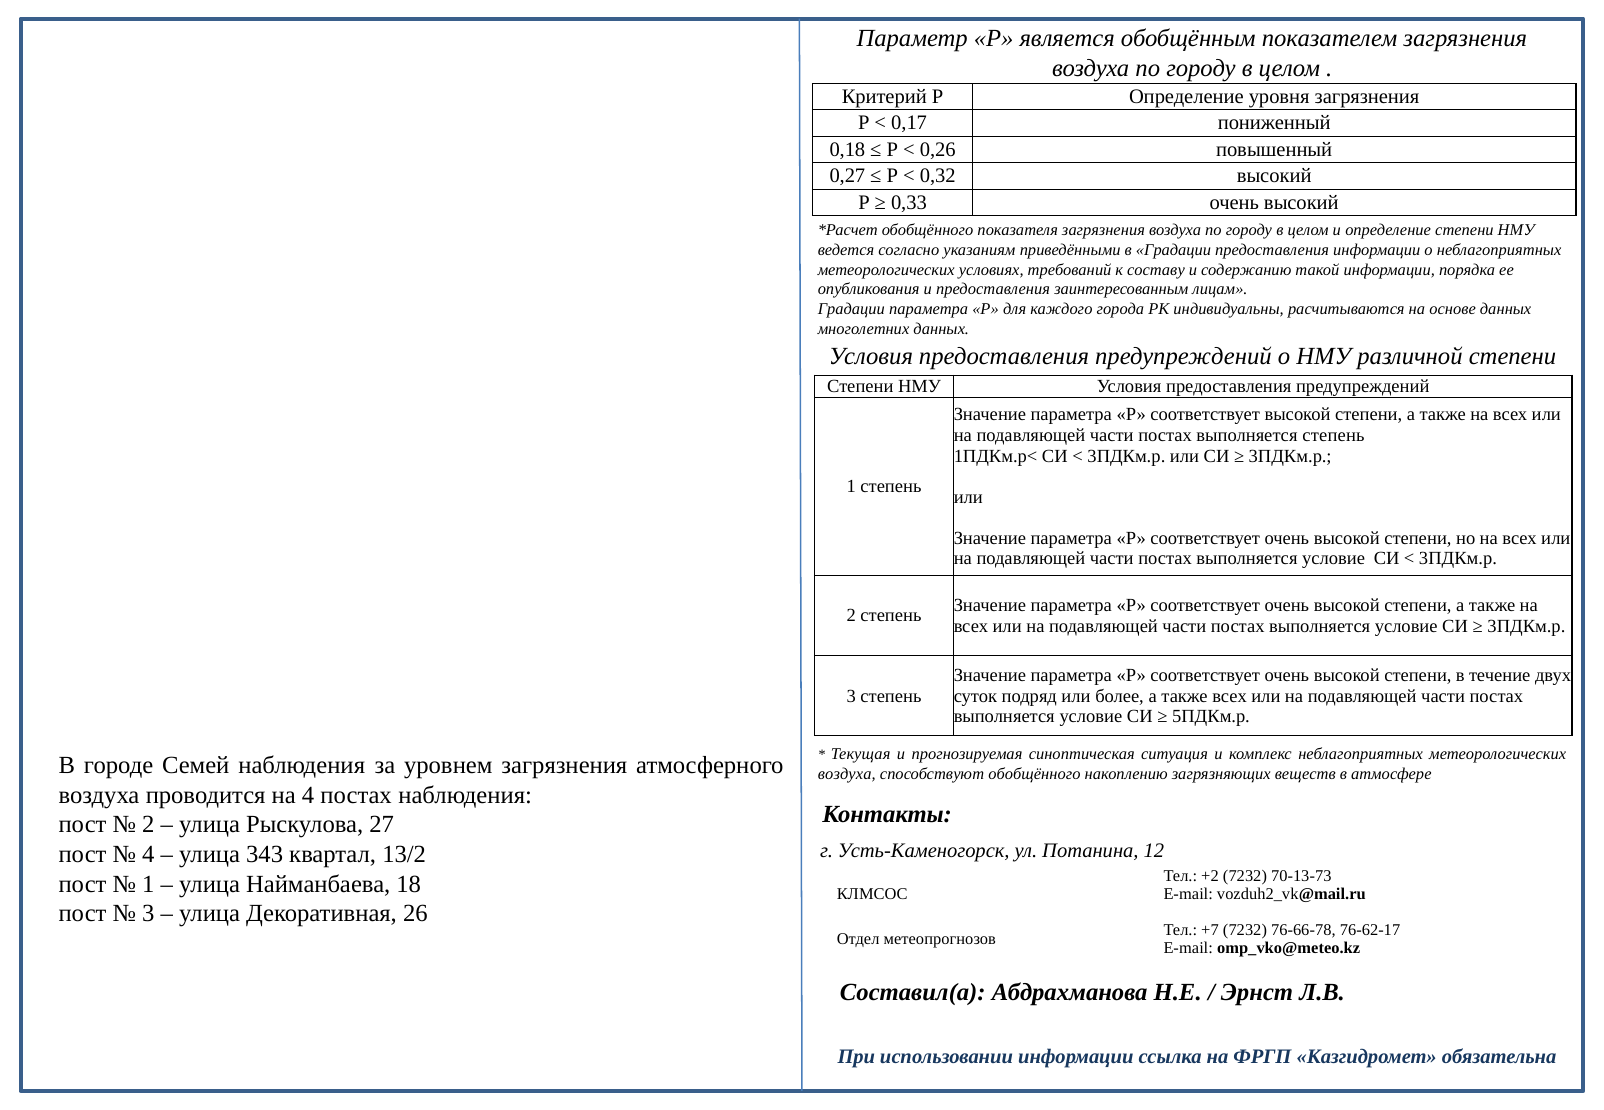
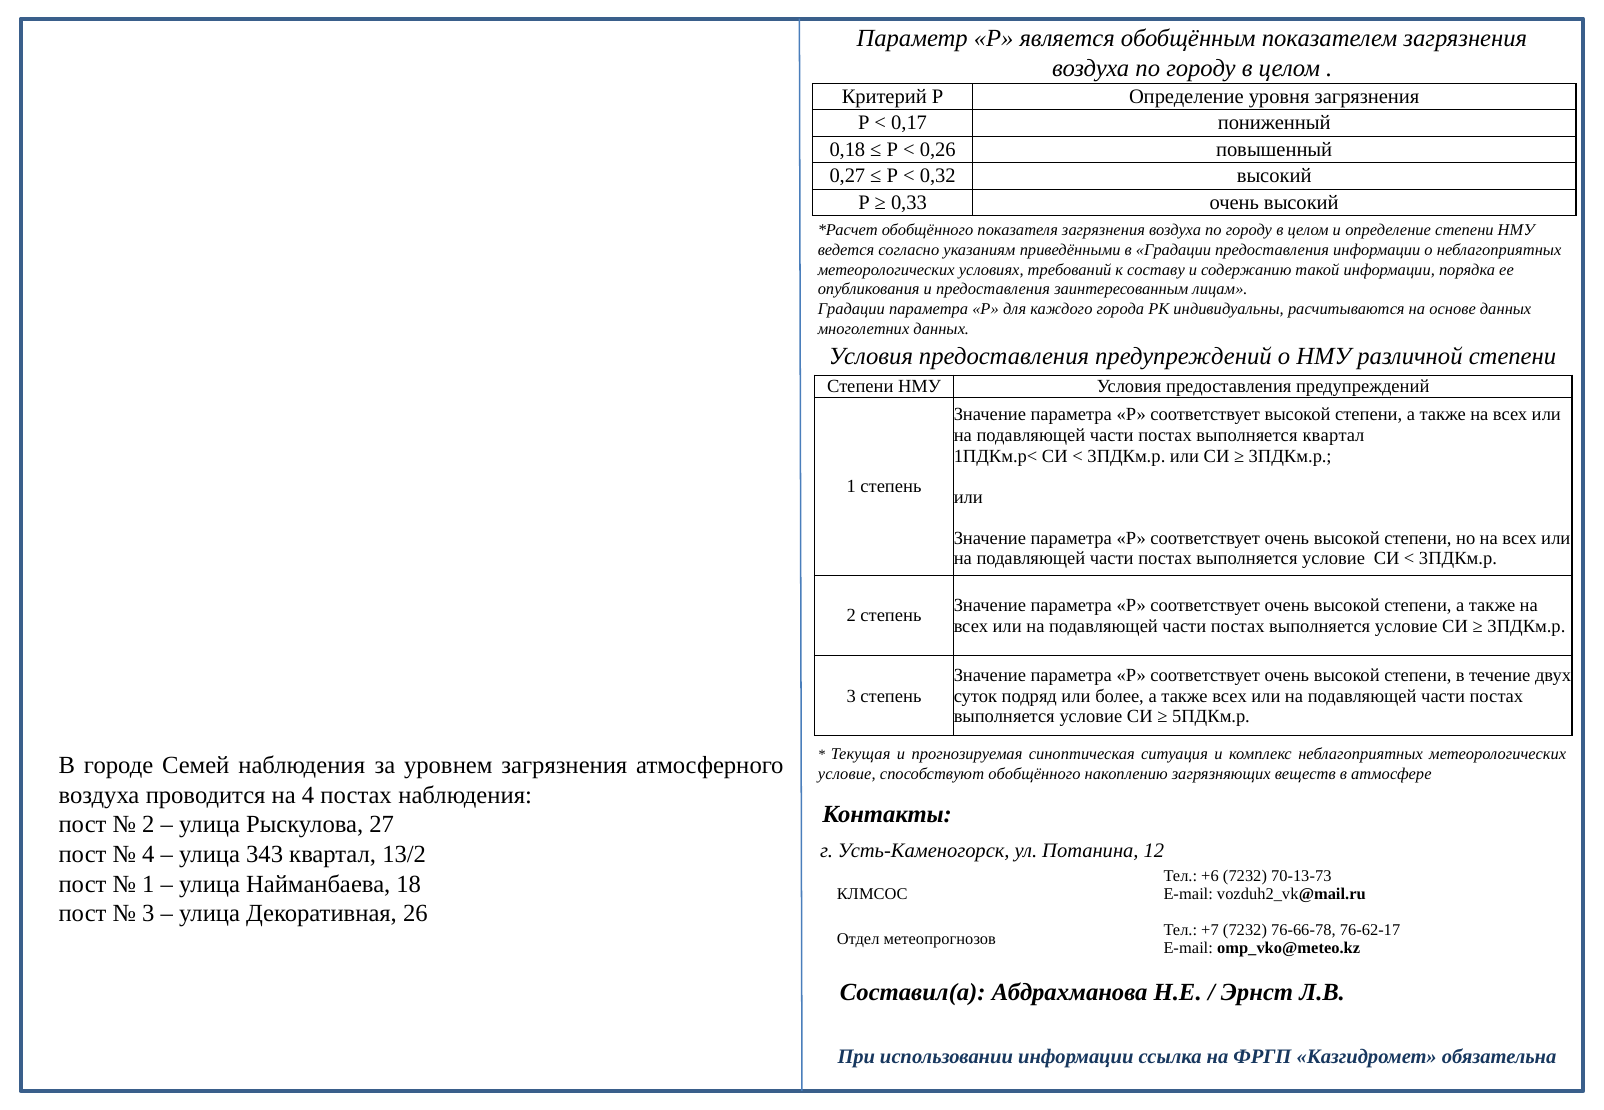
выполняется степень: степень -> квартал (1333, 436)
воздуха: воздуха -> условие (847, 774)
+2: +2 -> +6 (1210, 876)
